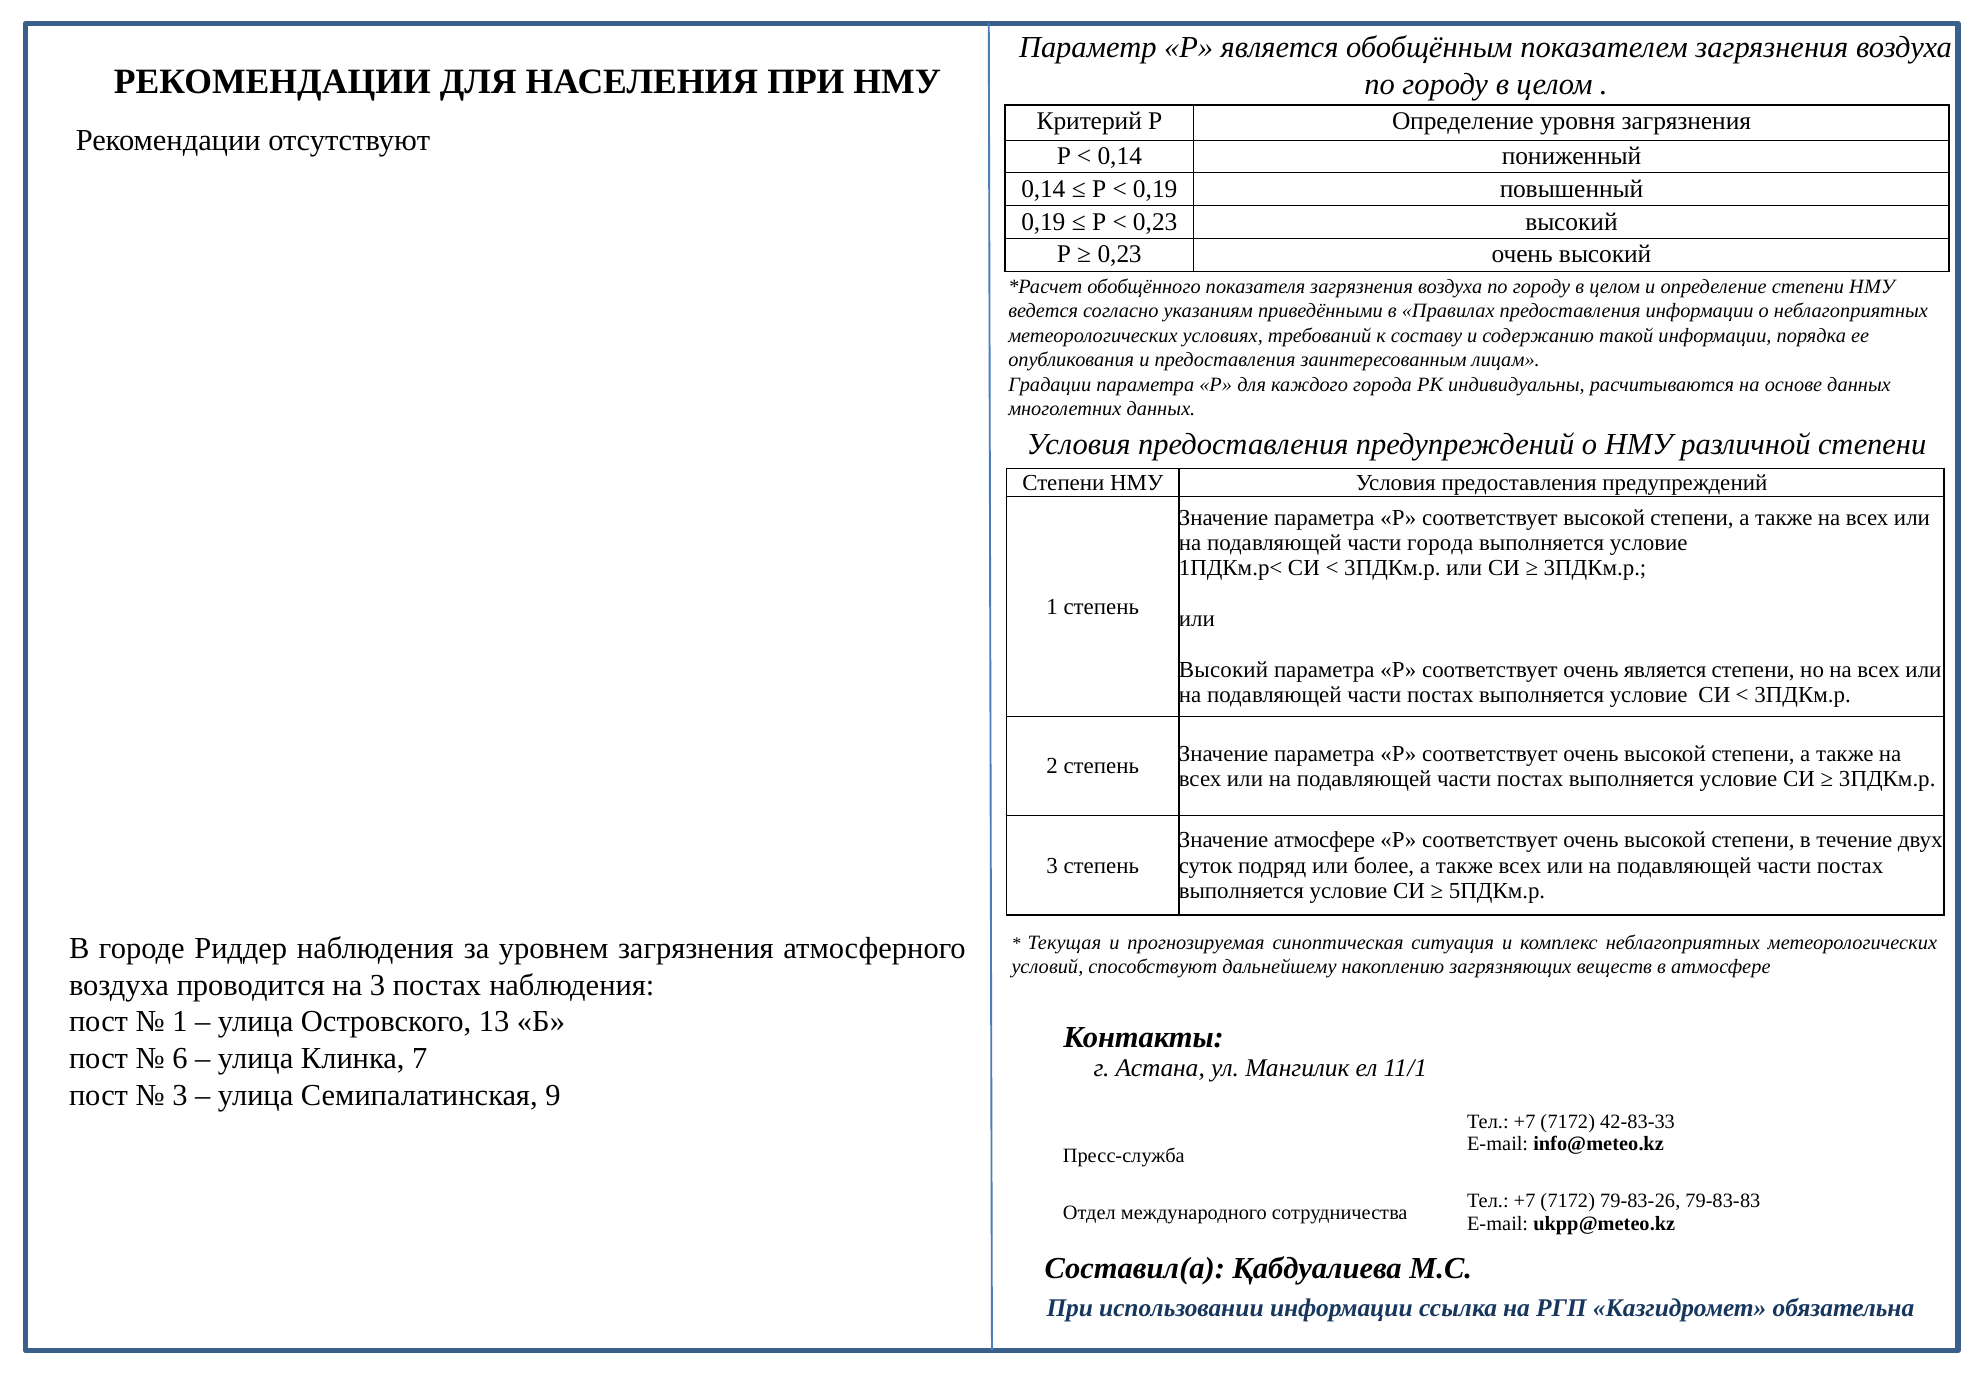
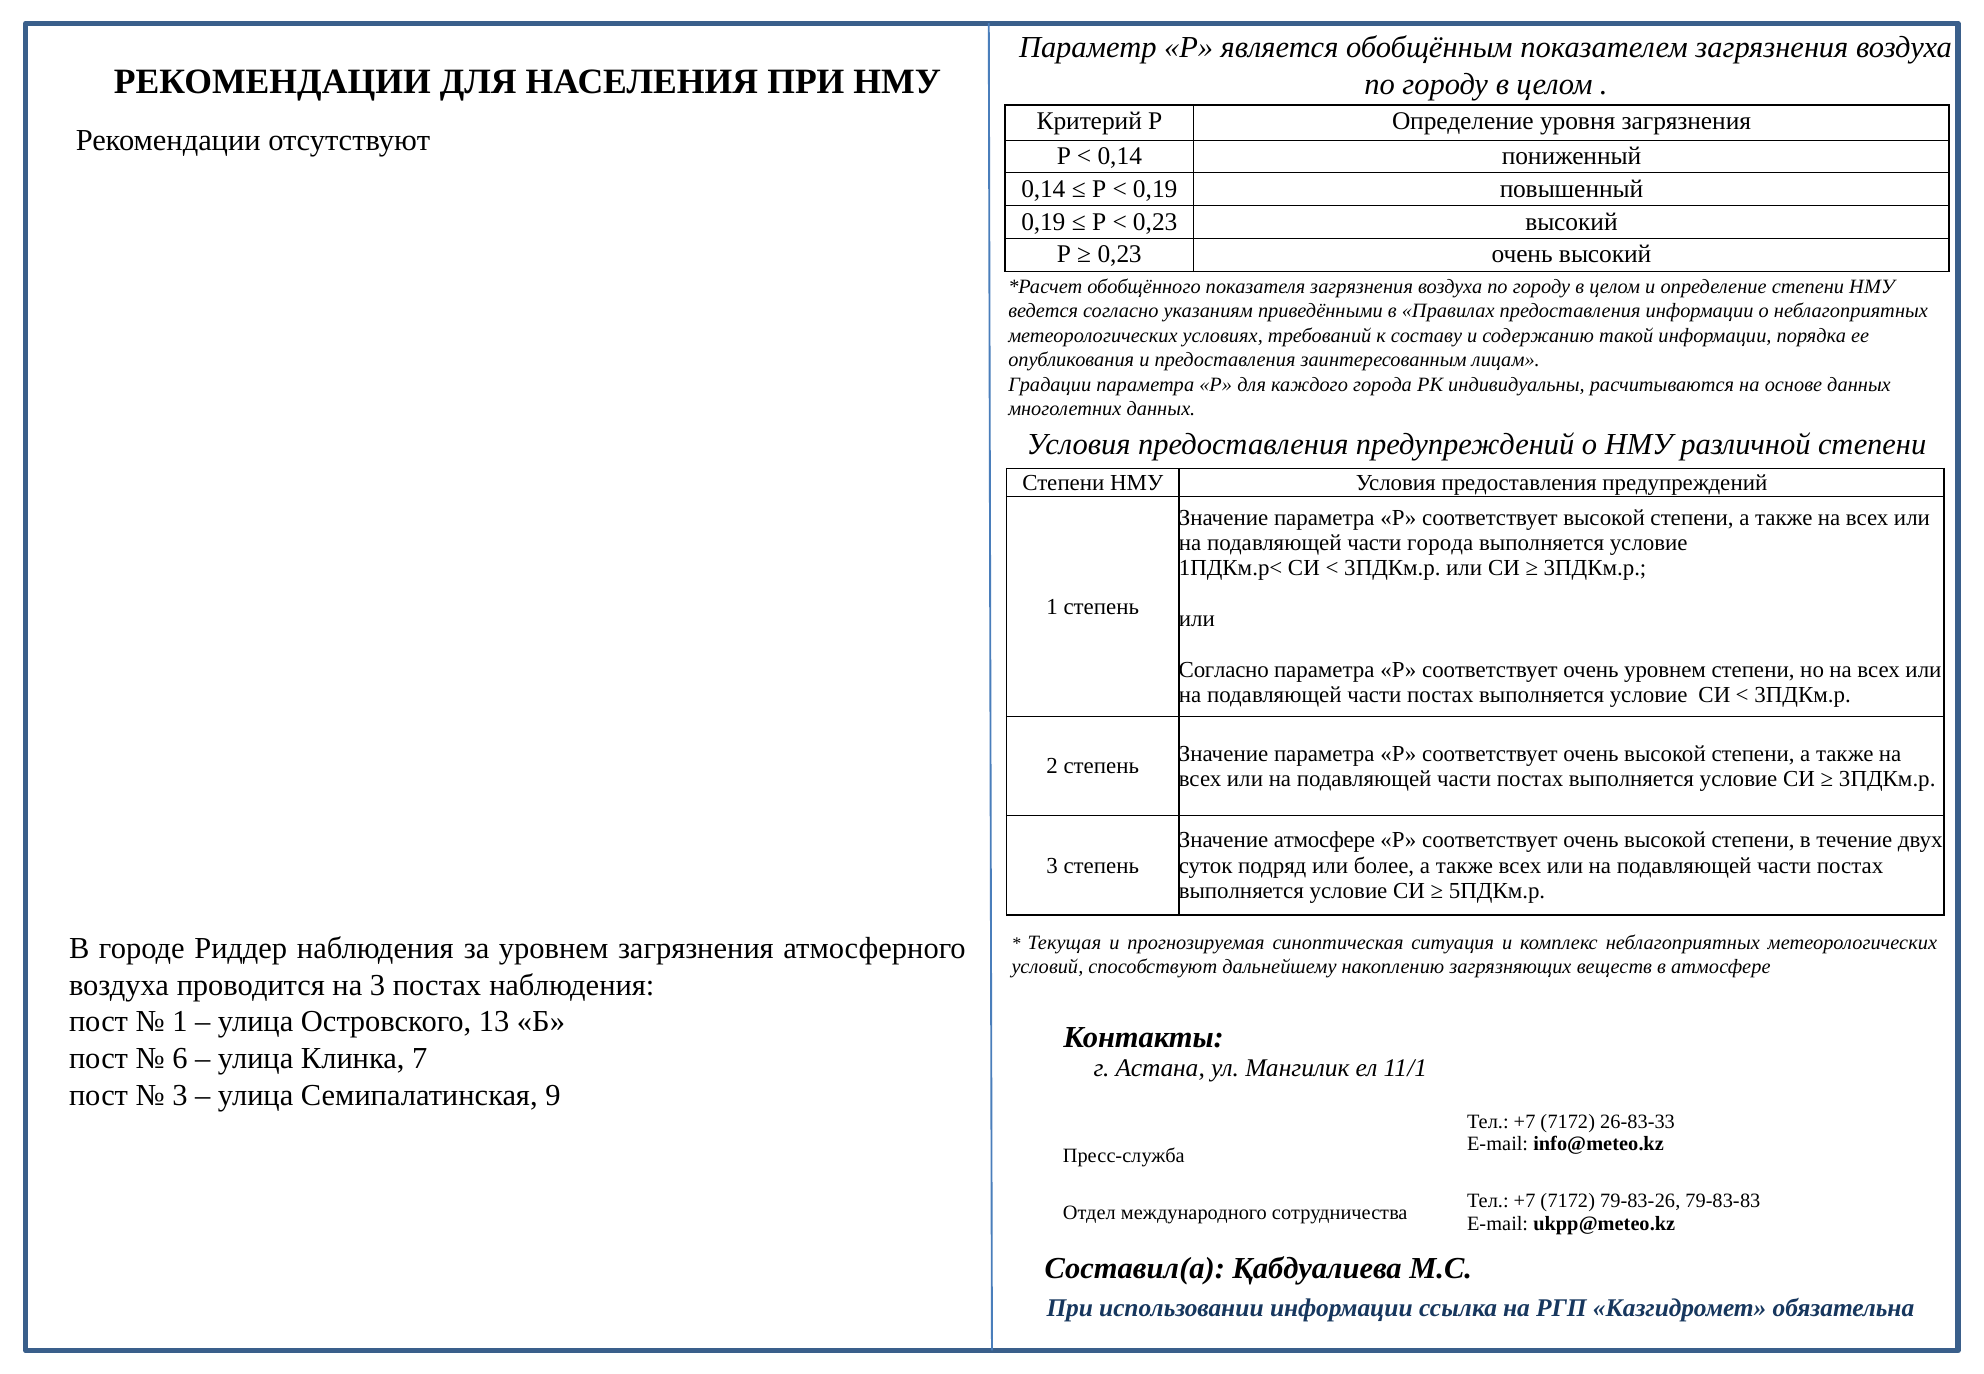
Высокий: Высокий -> Согласно (1224, 670)
очень является: является -> уровнем (1665, 670)
42-83-33: 42-83-33 -> 26-83-33 (1638, 1121)
